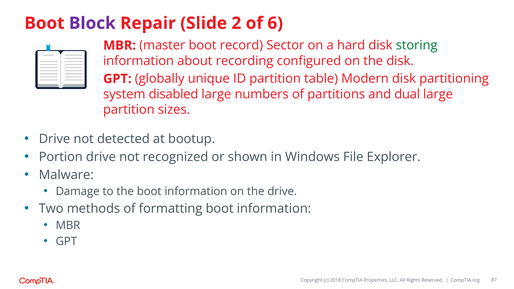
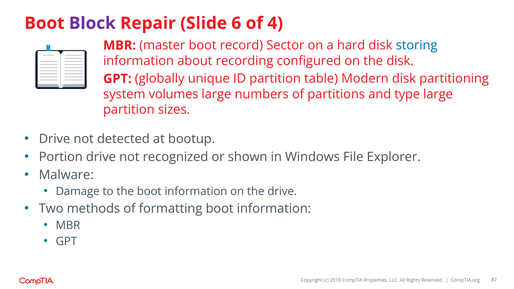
2: 2 -> 6 (236, 23)
6: 6 -> 4 (275, 23)
storing colour: green -> blue (417, 45)
disabled: disabled -> volumes (174, 94)
dual: dual -> type (407, 94)
